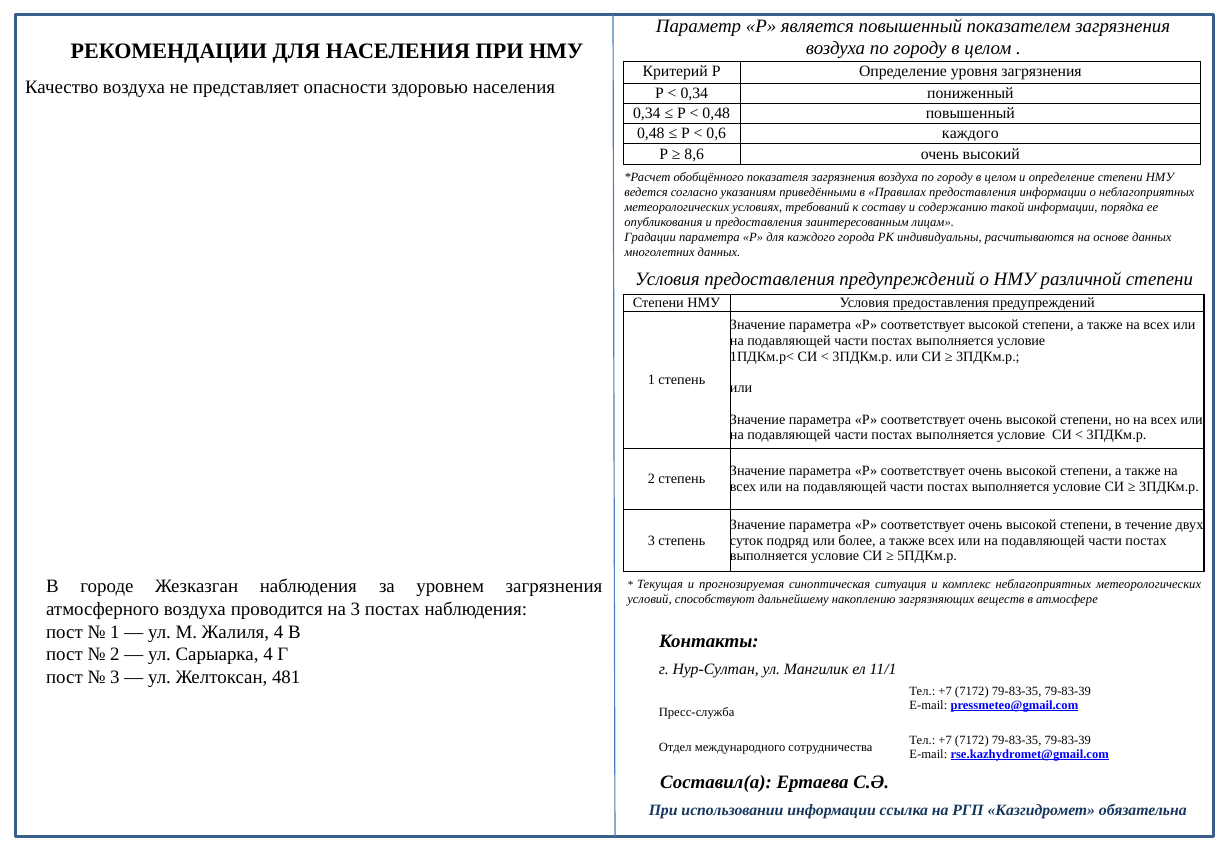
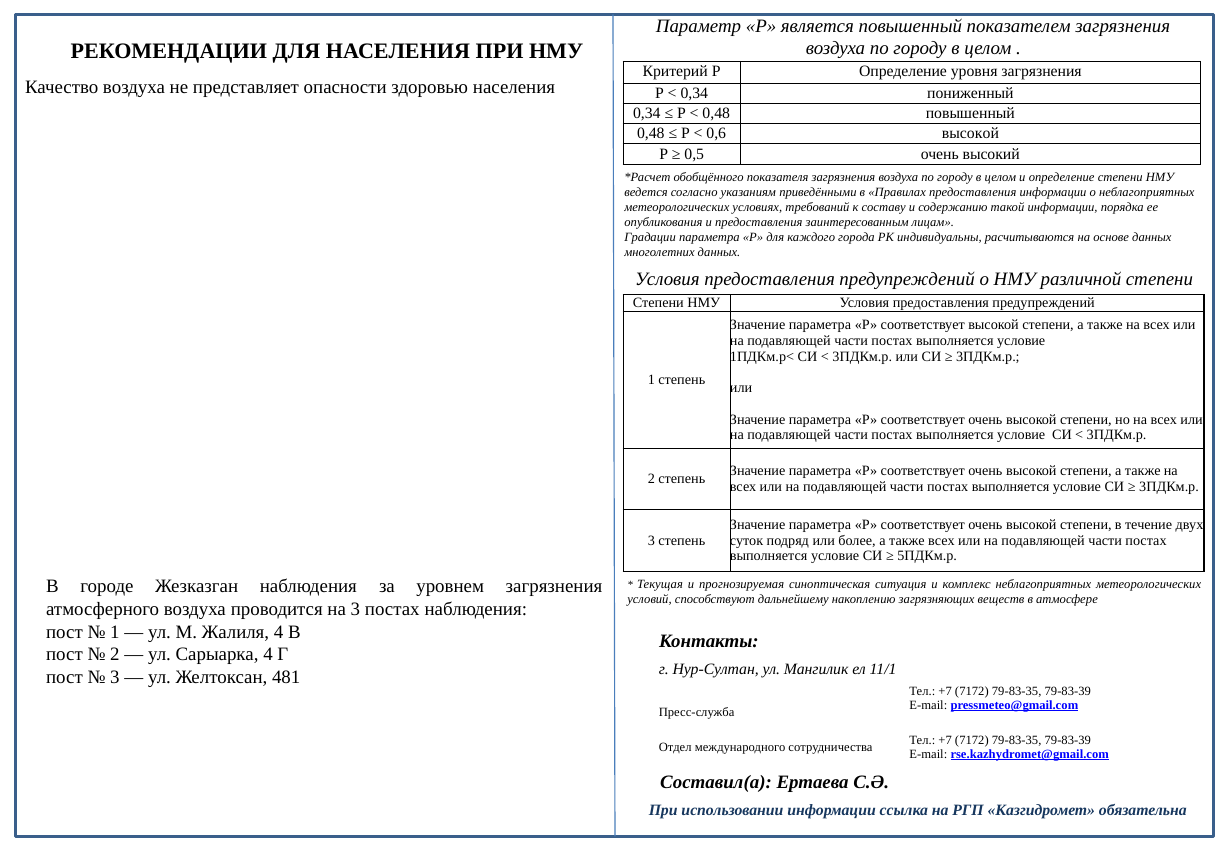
0,6 каждого: каждого -> высокой (970, 134)
8,6: 8,6 -> 0,5 (694, 154)
